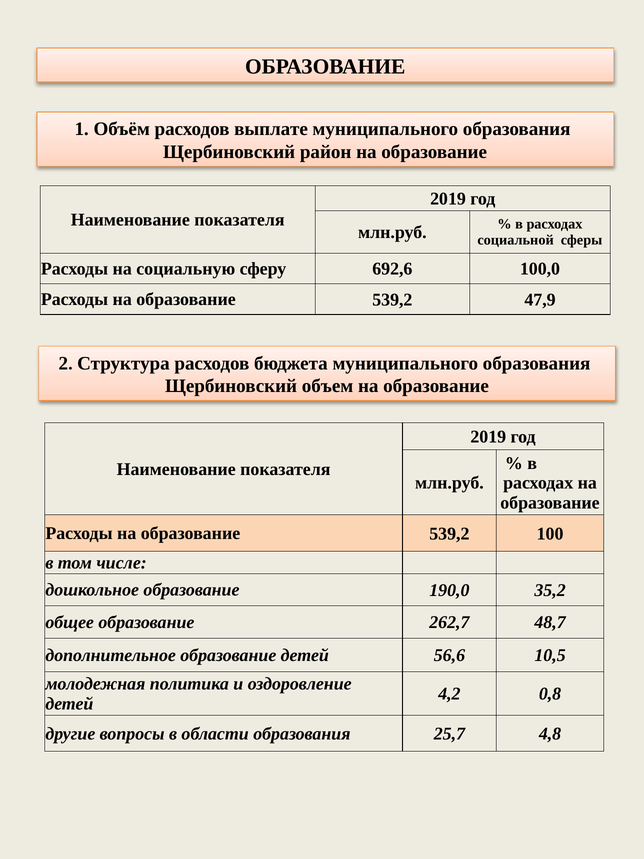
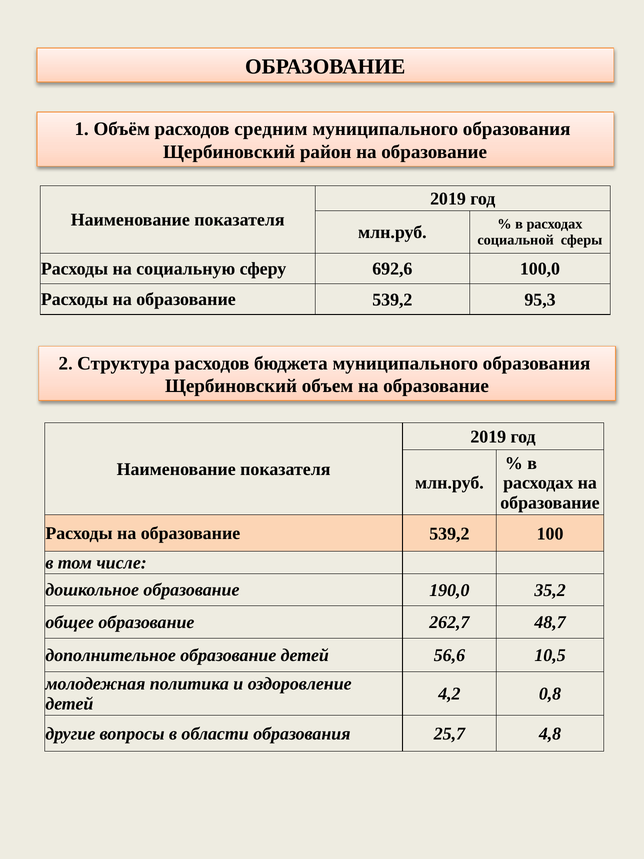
выплате: выплате -> средним (271, 129)
47,9: 47,9 -> 95,3 (540, 300)
